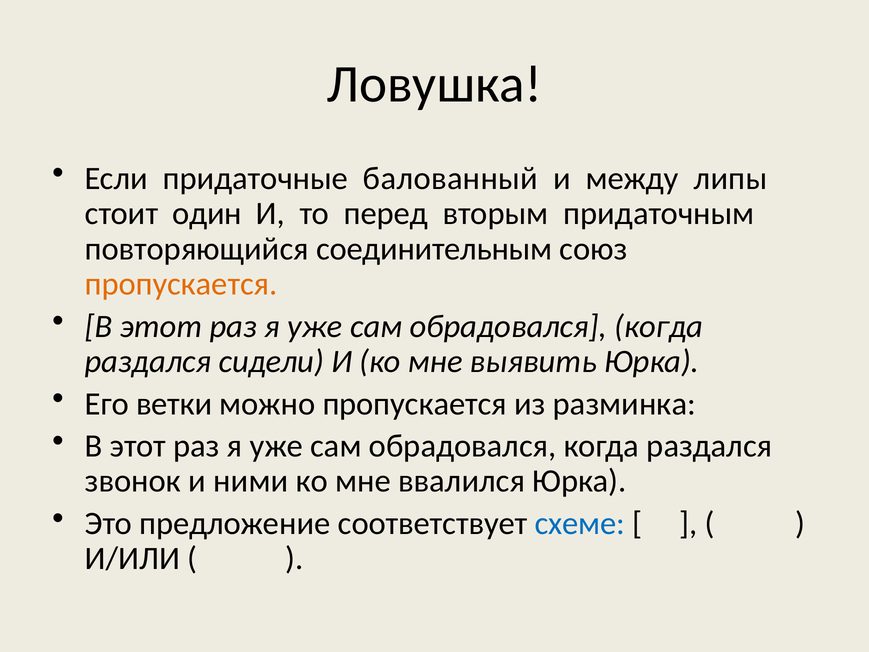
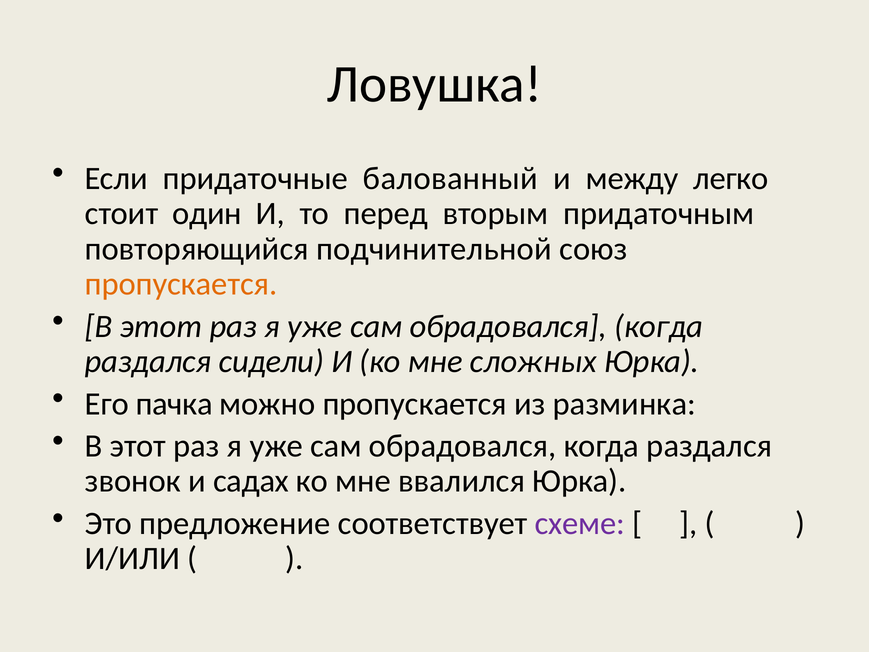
липы: липы -> легко (731, 178)
соединительным: соединительным -> подчинительной (434, 249)
выявить: выявить -> сложных (533, 361)
ветки: ветки -> пачка (174, 404)
ними: ними -> садах (251, 481)
схеме colour: blue -> purple (580, 523)
